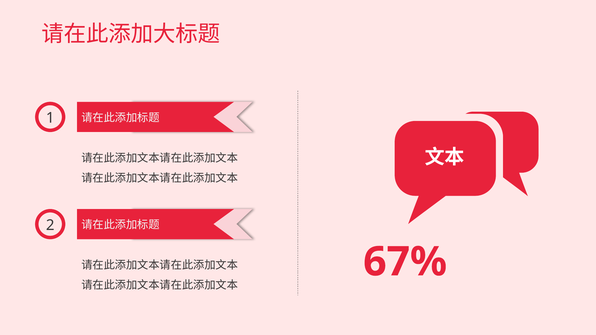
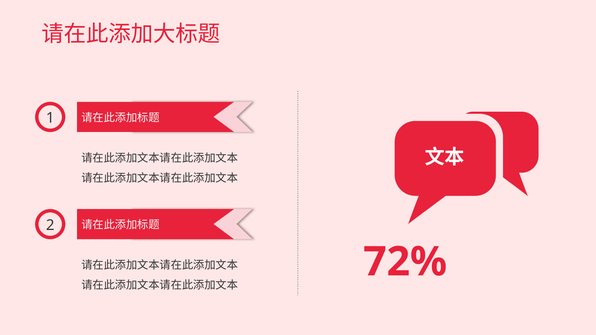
67%: 67% -> 72% (405, 262)
